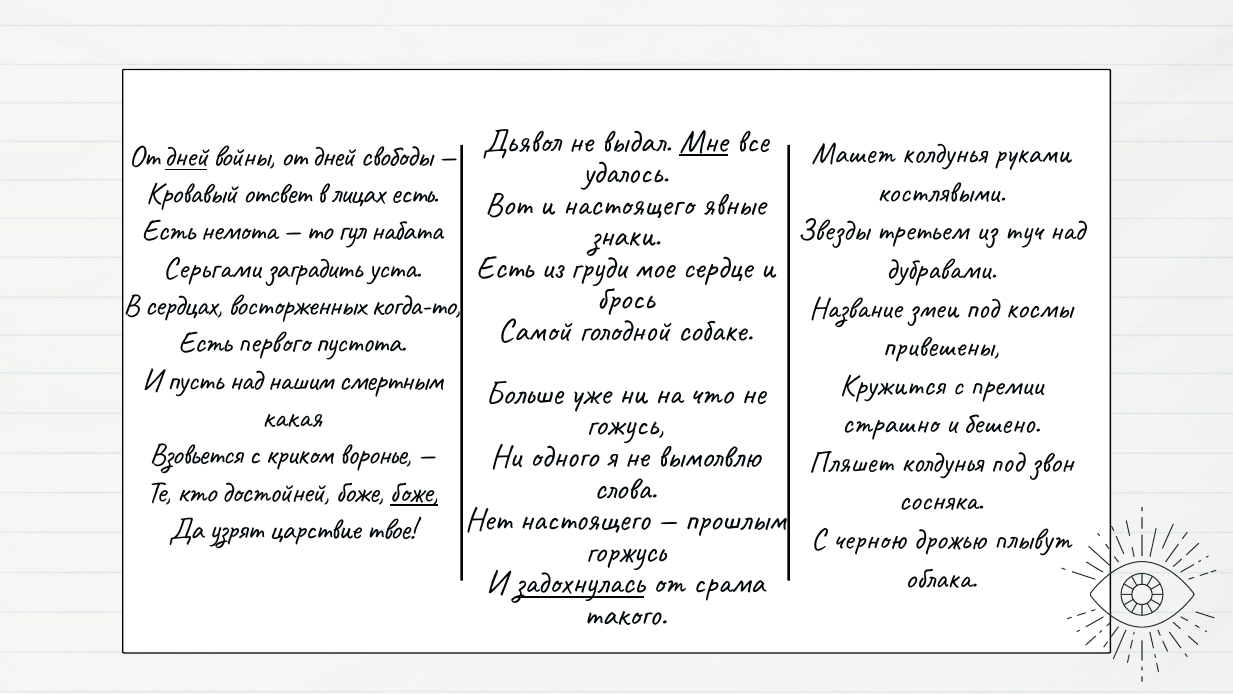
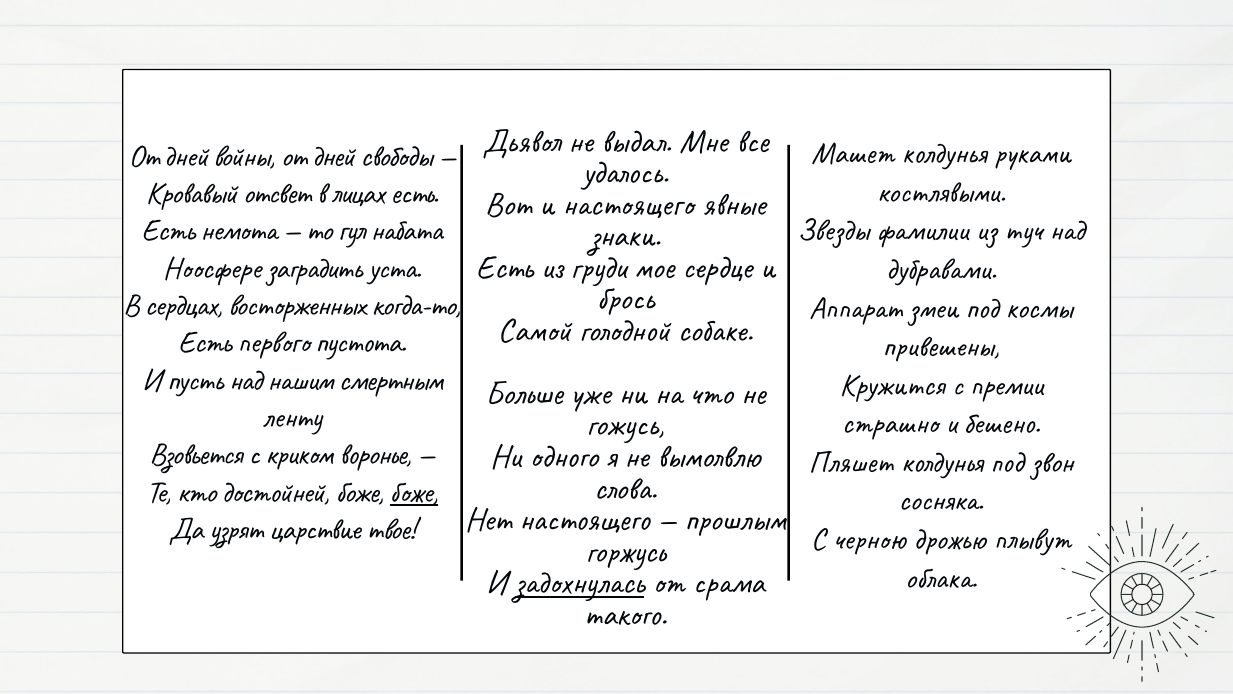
Мне underline: present -> none (704, 141)
дней underline: present -> none (186, 156)
третьем: третьем -> фамилии (922, 231)
Серьгами: Серьгами -> Ноосфере (212, 268)
Название: Название -> Аппарат (855, 308)
какая: какая -> ленту (292, 417)
